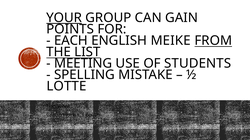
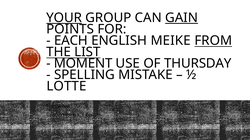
GAIN underline: none -> present (182, 18)
MEETING: MEETING -> MOMENT (83, 64)
STUDENTS: STUDENTS -> THURSDAY (198, 64)
